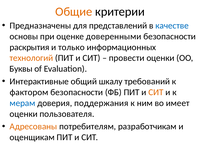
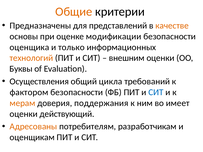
качестве colour: blue -> orange (172, 26)
доверенными: доверенными -> модификации (114, 36)
раскрытия: раскрытия -> оценщика (29, 47)
провести: провести -> внешним (127, 58)
Интерактивные: Интерактивные -> Осуществления (39, 82)
шкалу: шкалу -> цикла (111, 82)
СИТ colour: orange -> blue (156, 92)
мерам colour: blue -> orange (23, 103)
пользователя: пользователя -> действующий (67, 114)
